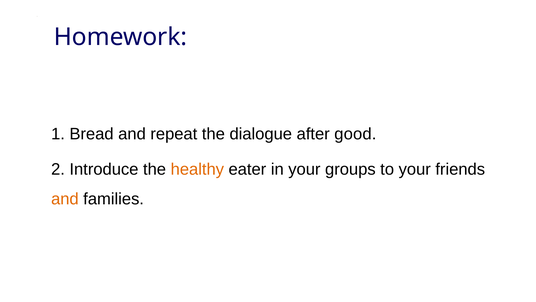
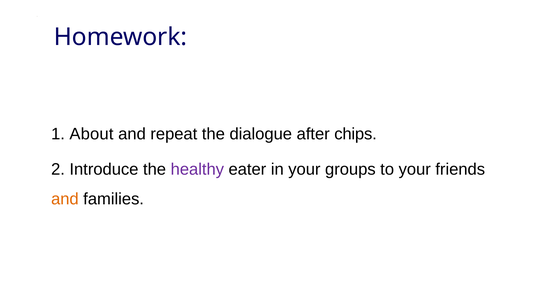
Bread: Bread -> About (91, 134)
good: good -> chips (356, 134)
healthy colour: orange -> purple (197, 169)
